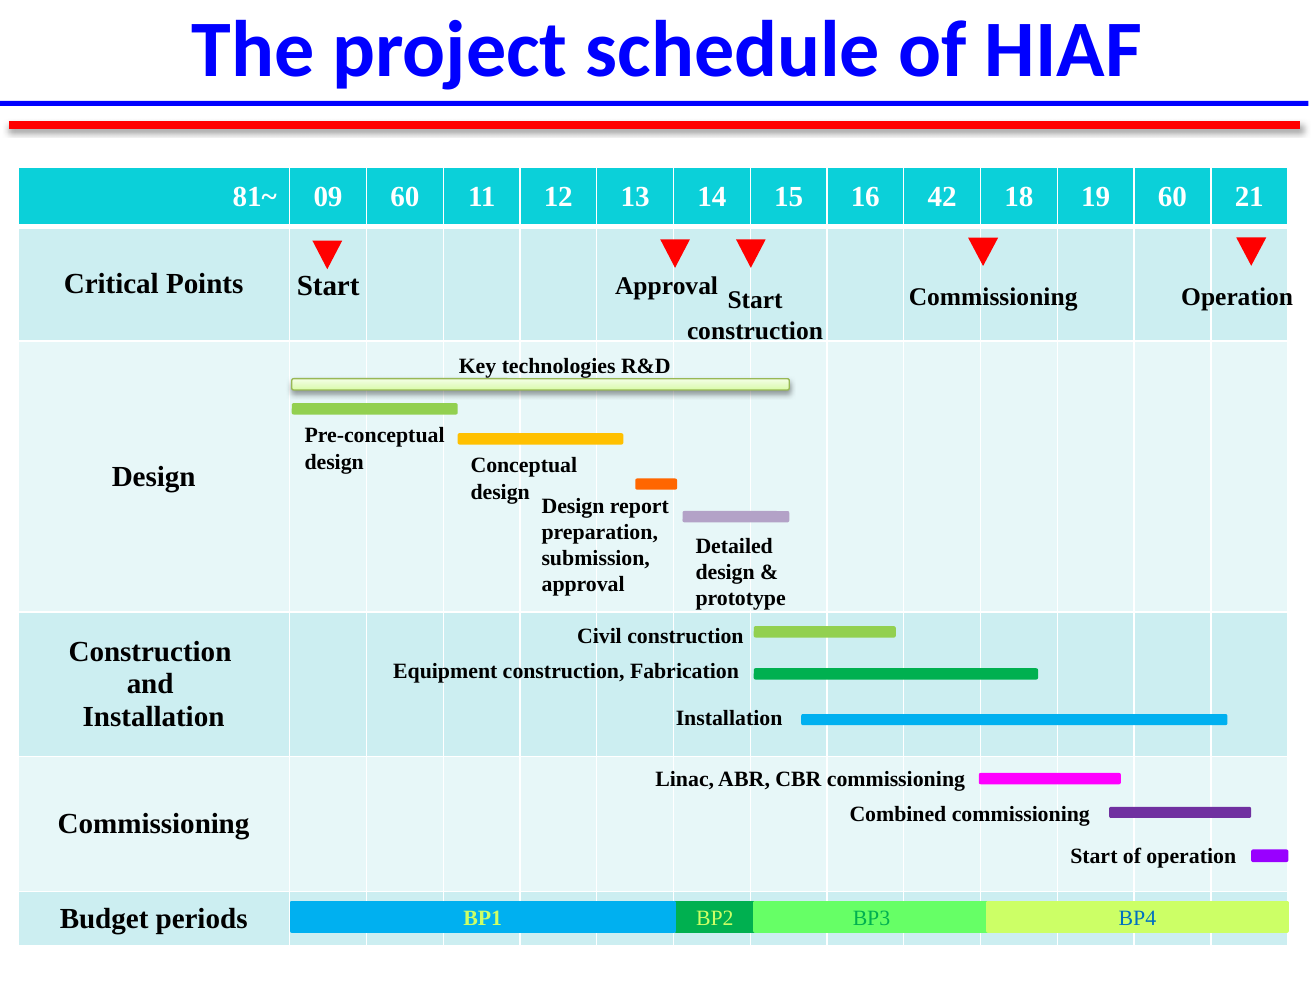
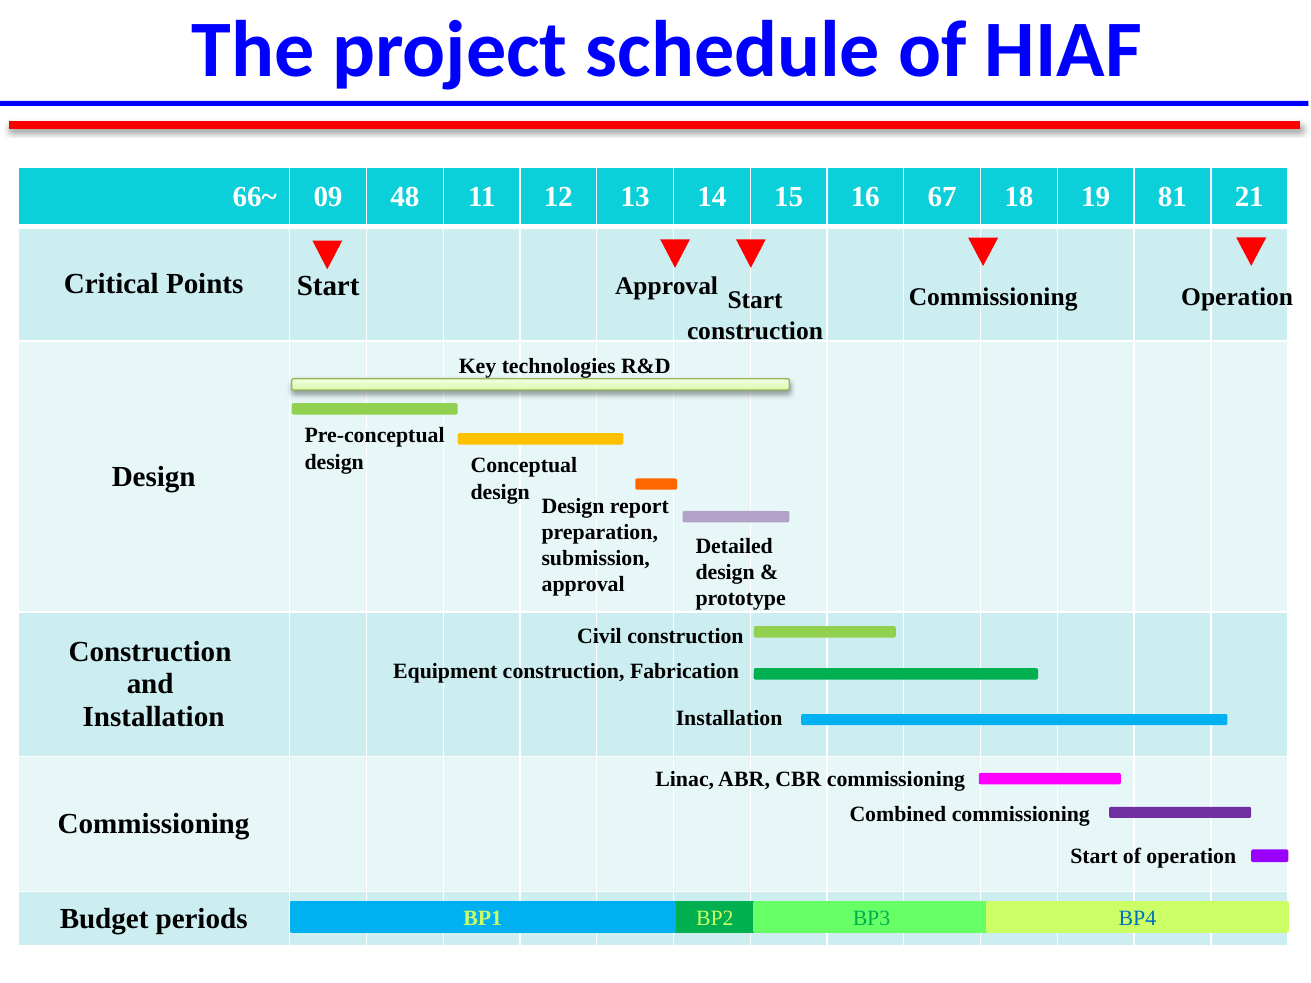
81~: 81~ -> 66~ (255, 197)
09 60: 60 -> 48 (405, 197)
42: 42 -> 67 (942, 197)
19 60: 60 -> 81 (1172, 197)
